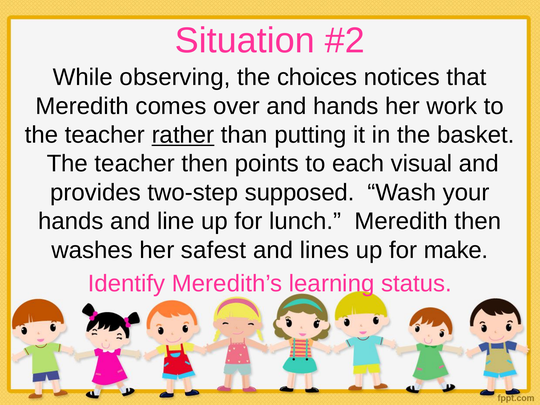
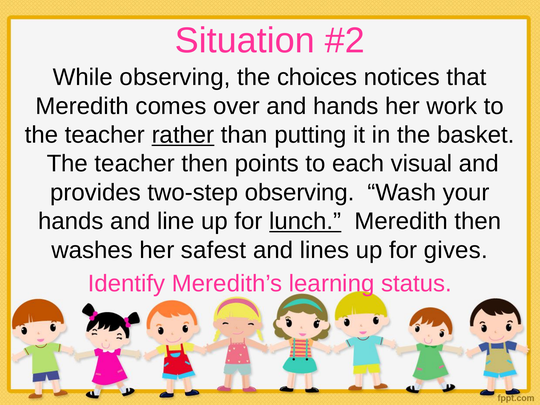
two-step supposed: supposed -> observing (300, 193)
lunch underline: none -> present (305, 221)
make: make -> gives (456, 250)
